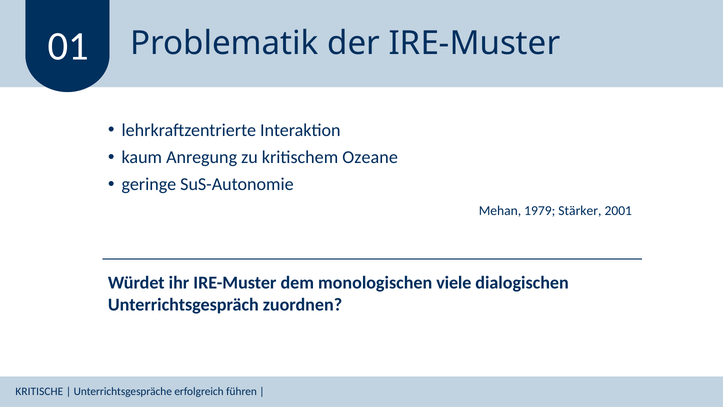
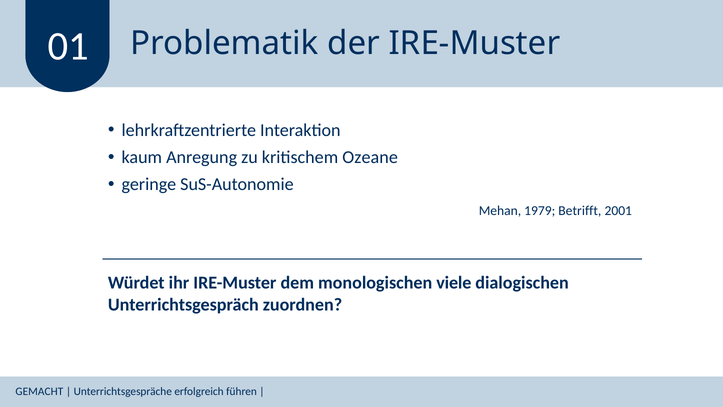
Stärker: Stärker -> Betrifft (580, 211)
KRITISCHE: KRITISCHE -> GEMACHT (39, 391)
